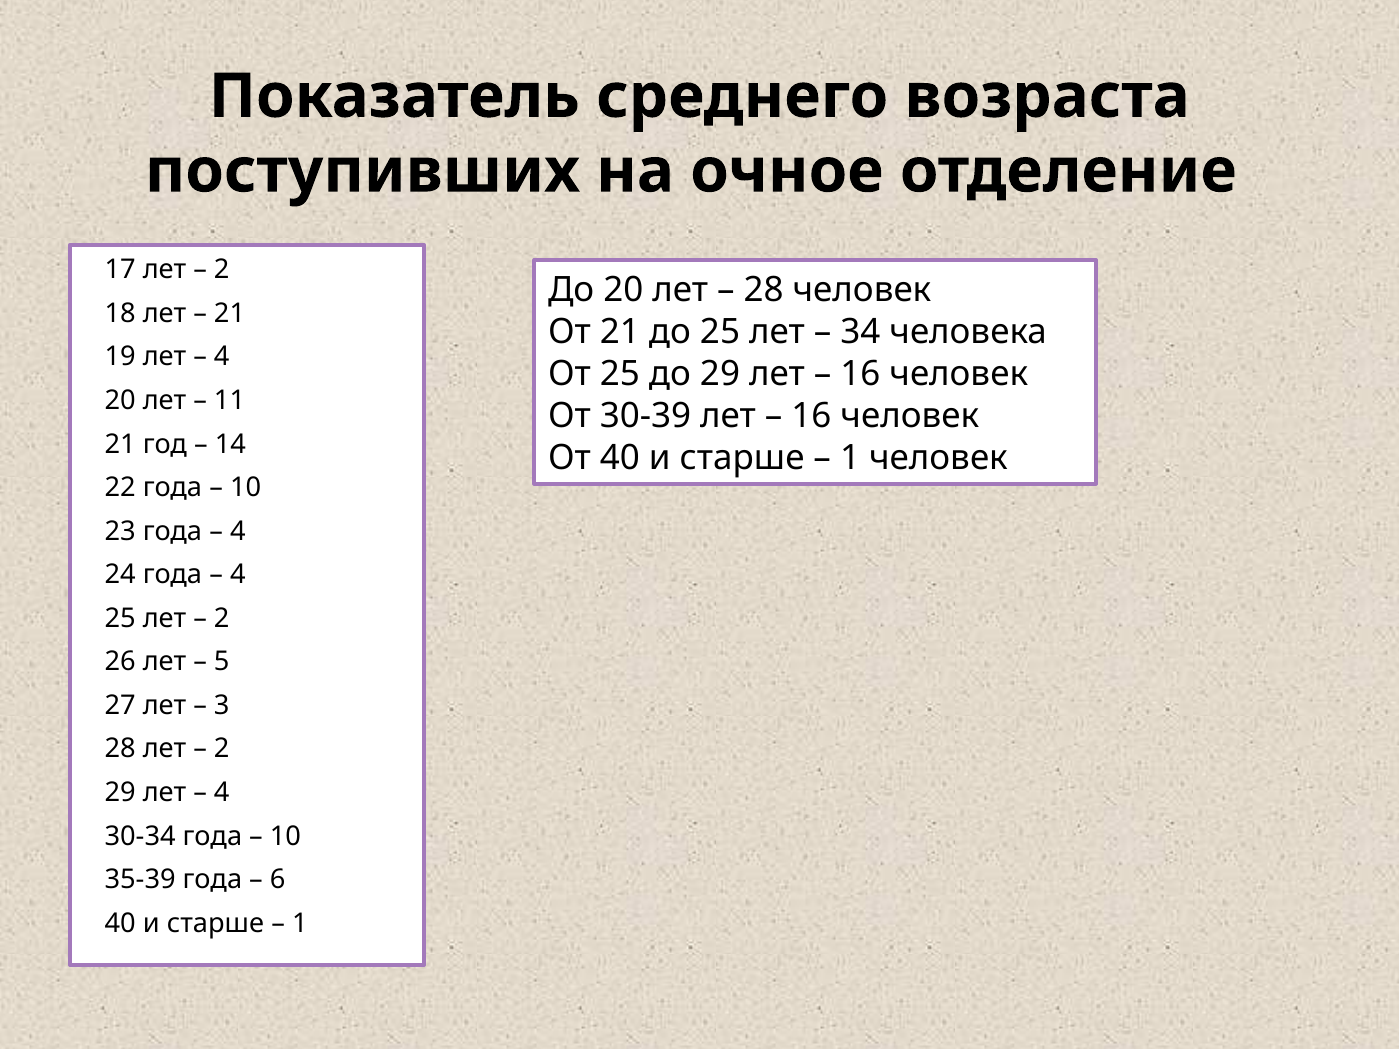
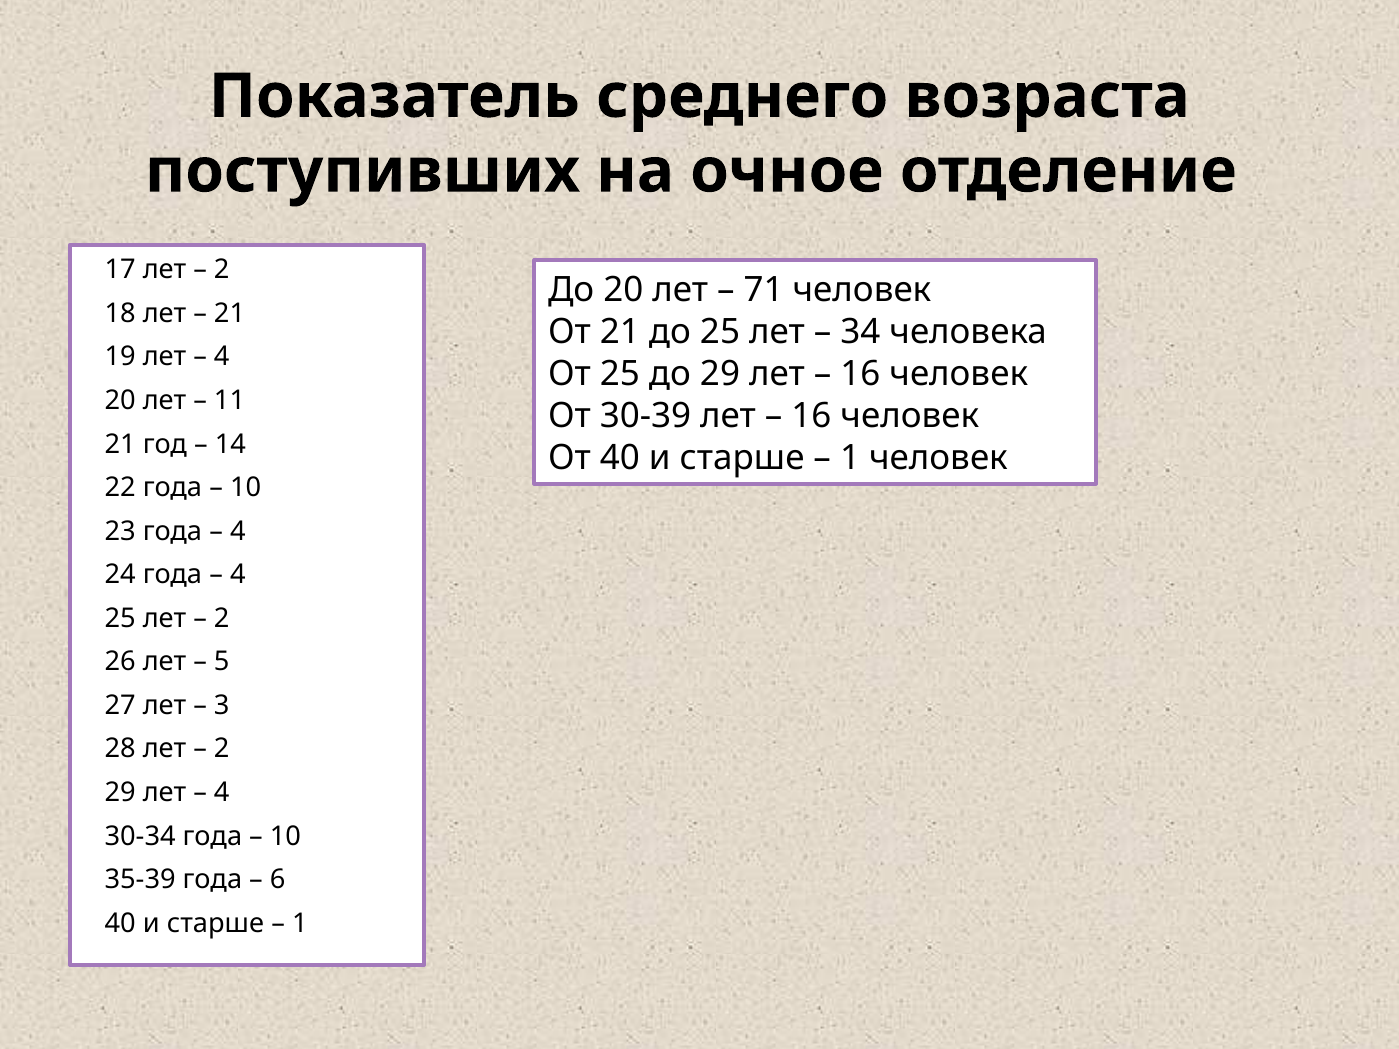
28: 28 -> 71 (764, 290)
